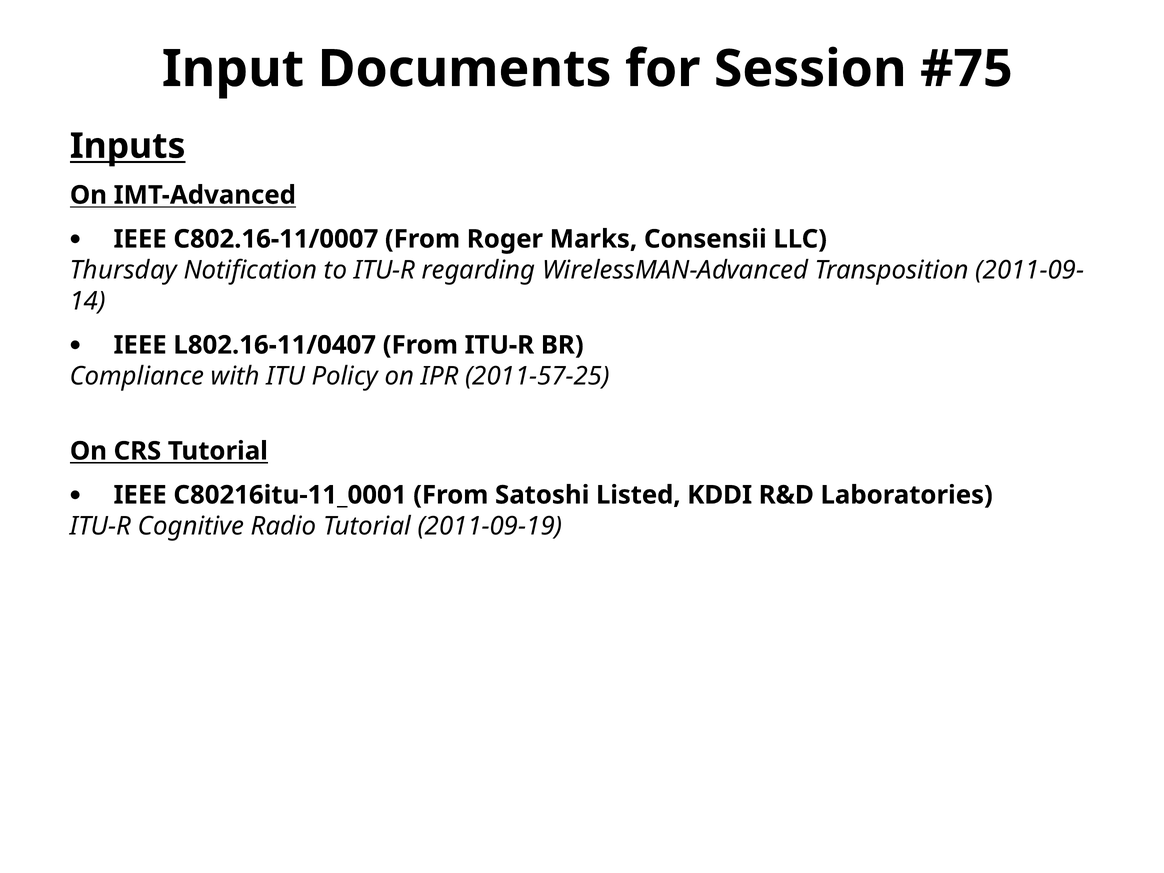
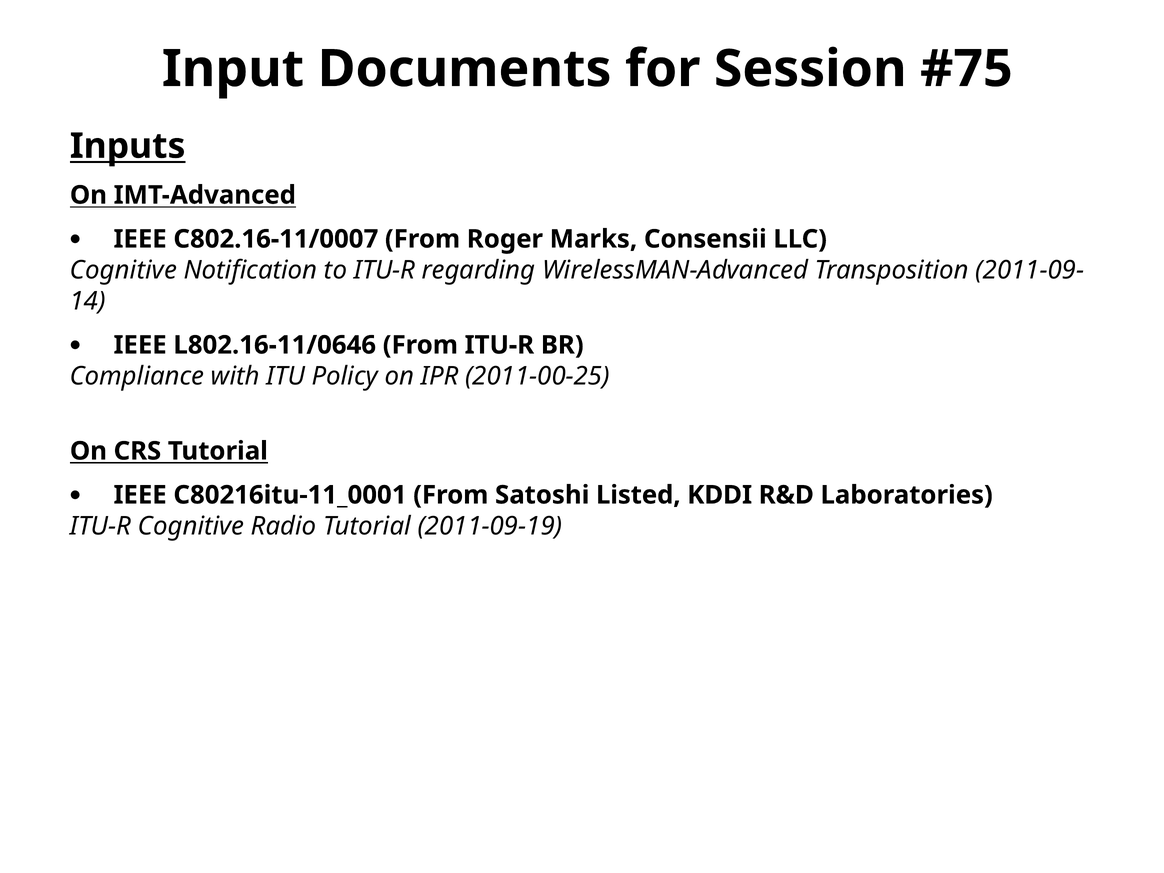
Thursday: Thursday -> Cognitive (123, 270)
L802.16-11/0407: L802.16-11/0407 -> L802.16-11/0646 (275, 345)
2011-57-25: 2011-57-25 -> 2011-00-25 (537, 376)
